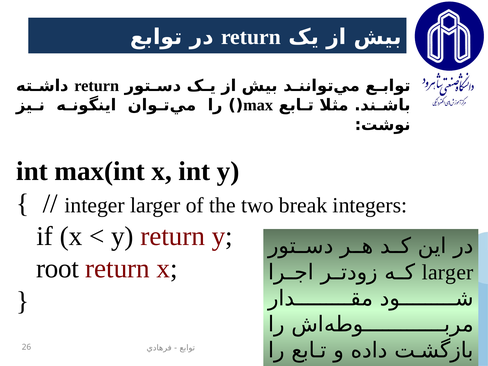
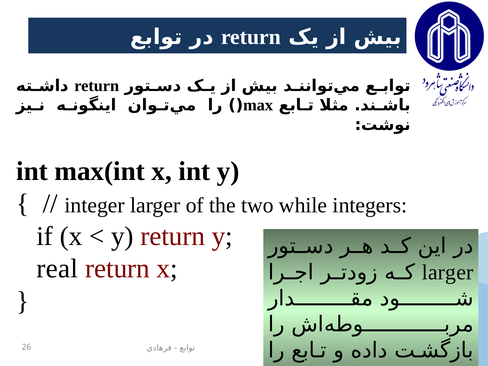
break: break -> while (303, 205)
root: root -> real (57, 269)
